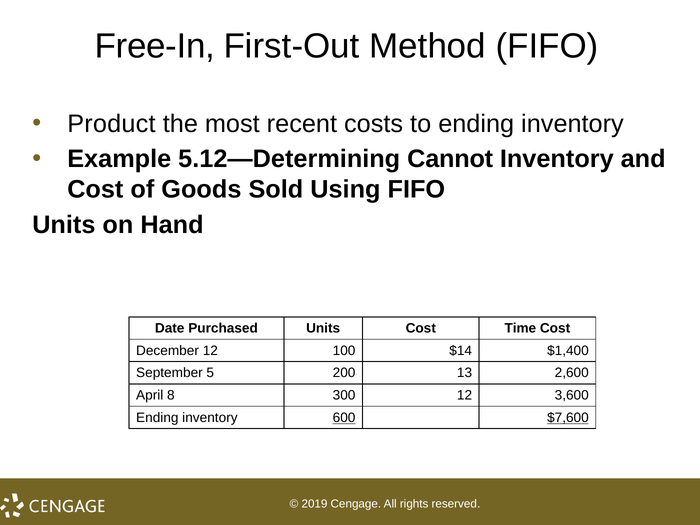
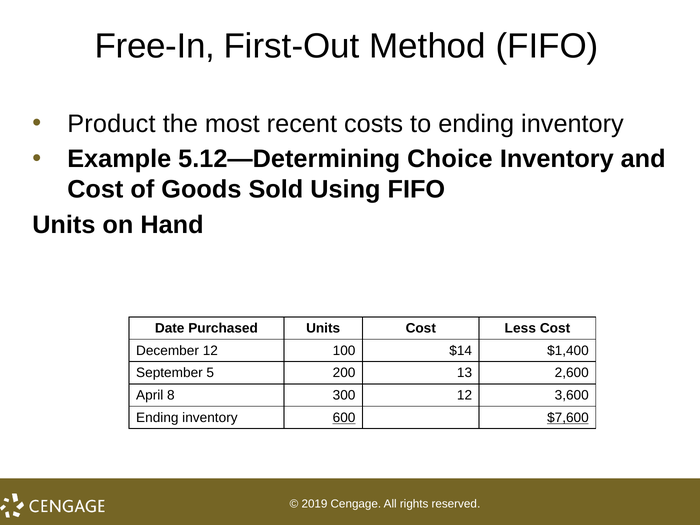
Cannot: Cannot -> Choice (450, 159)
Time: Time -> Less (520, 328)
